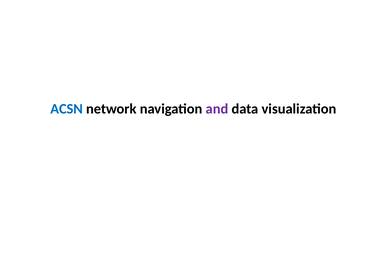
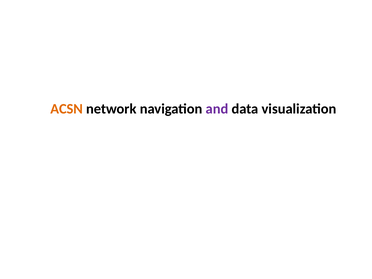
ACSN colour: blue -> orange (67, 109)
